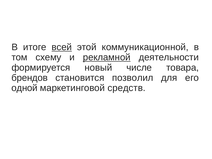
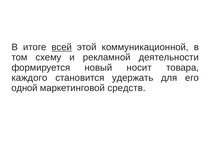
рекламной underline: present -> none (107, 57)
числе: числе -> носит (139, 68)
брендов: брендов -> каждого (29, 78)
позволил: позволил -> удержать (133, 78)
